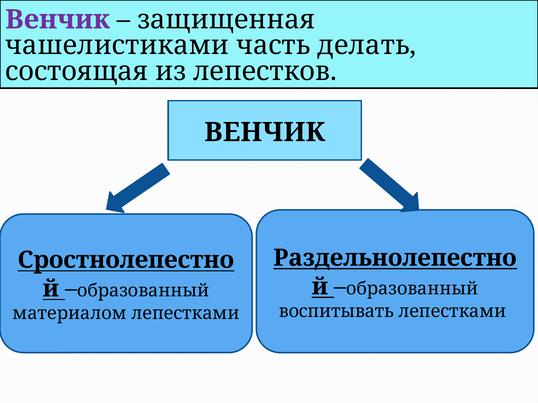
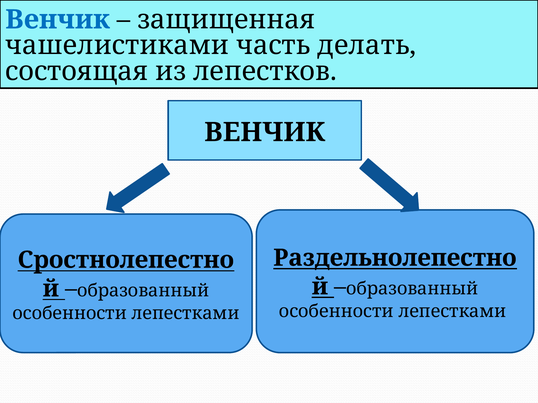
Венчик colour: purple -> blue (58, 20)
воспитывать: воспитывать -> особенности (336, 312)
материалом: материалом -> особенности (70, 314)
